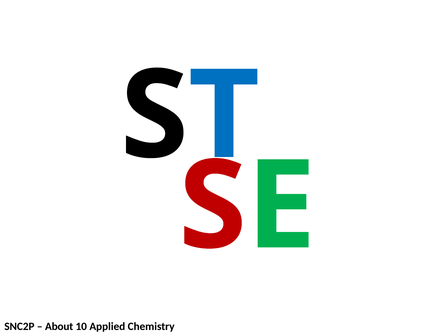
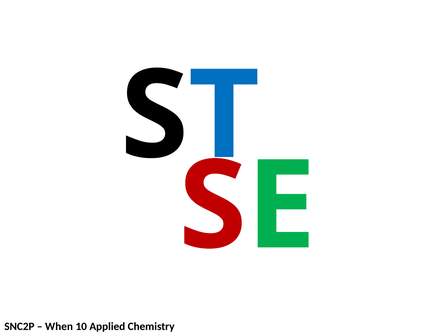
About: About -> When (59, 327)
